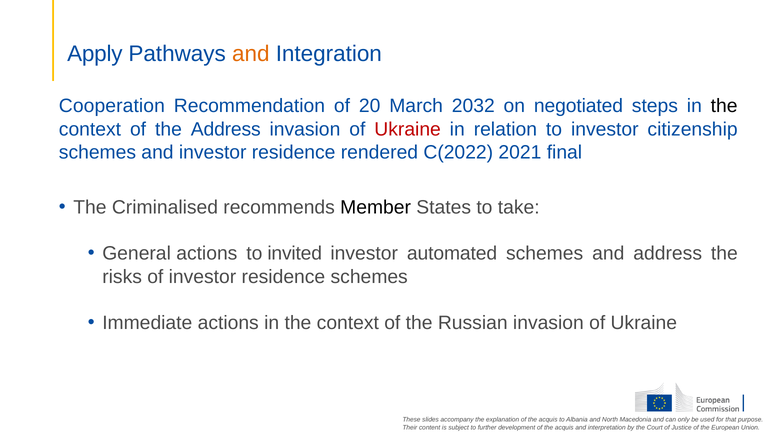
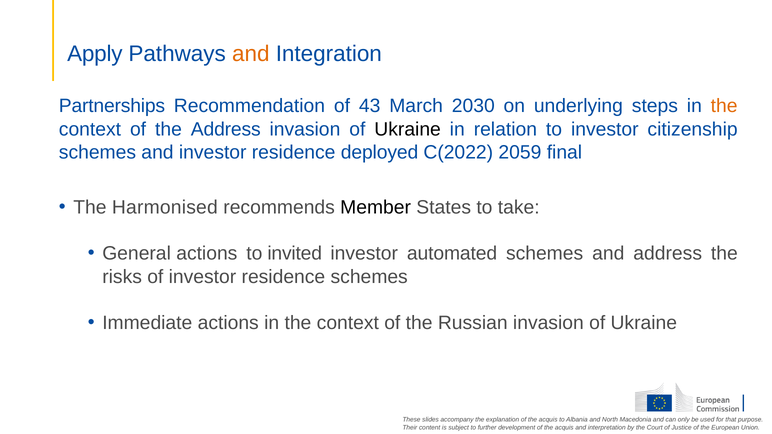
Cooperation: Cooperation -> Partnerships (112, 106)
20: 20 -> 43 (370, 106)
2032: 2032 -> 2030 (473, 106)
negotiated: negotiated -> underlying (578, 106)
the colour: black -> orange (724, 106)
Ukraine colour: red -> black (408, 129)
rendered: rendered -> deployed (380, 152)
2021: 2021 -> 2059 (520, 152)
Criminalised: Criminalised -> Harmonised (165, 207)
